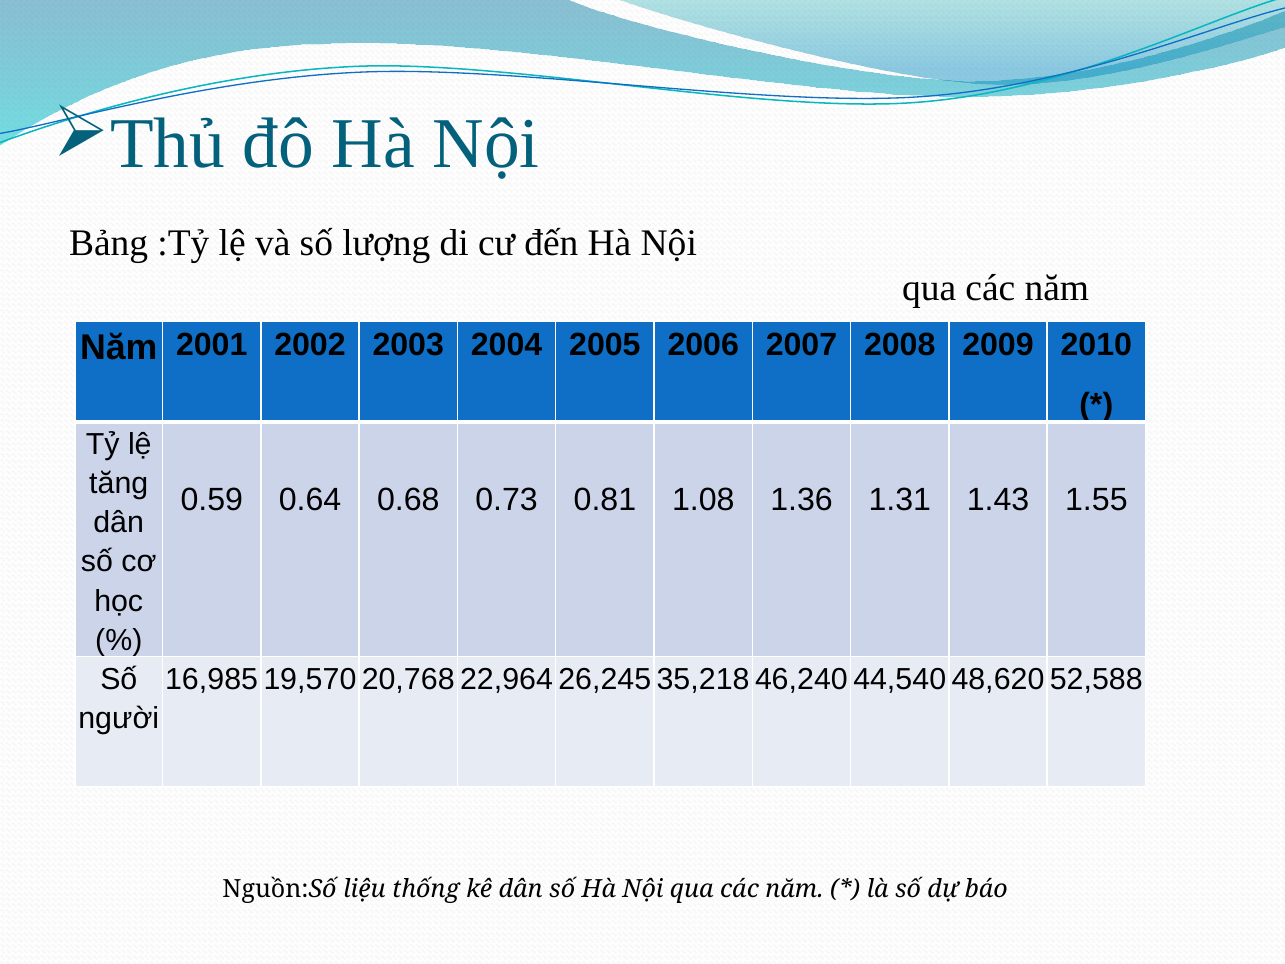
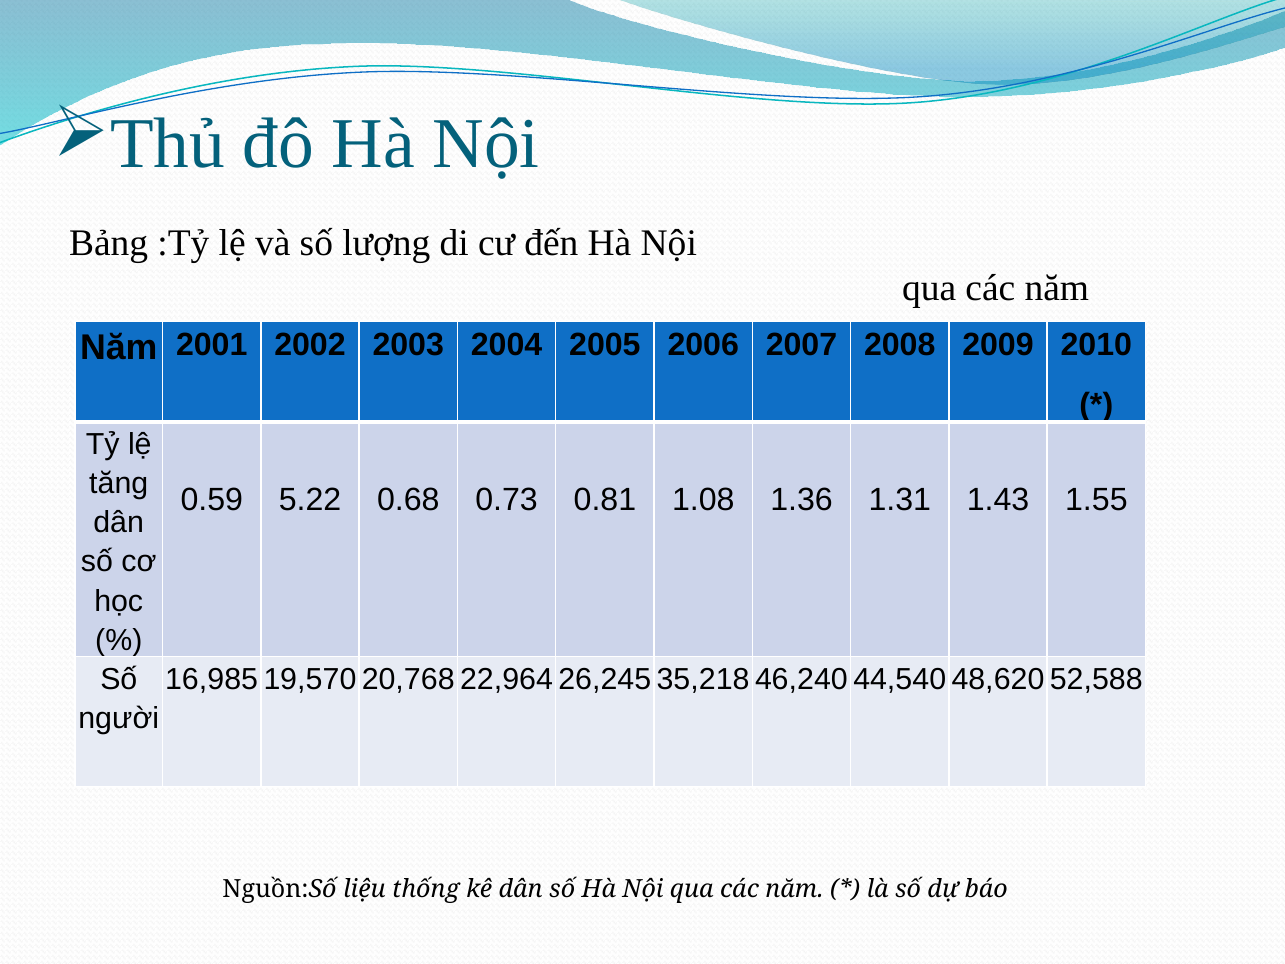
0.64: 0.64 -> 5.22 (310, 500)
